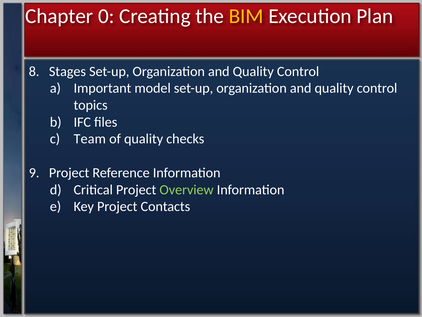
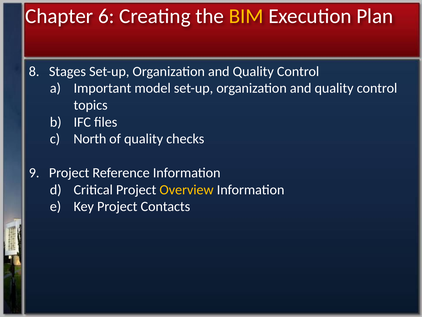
0: 0 -> 6 (106, 16)
Team: Team -> North (90, 139)
Overview colour: light green -> yellow (187, 189)
